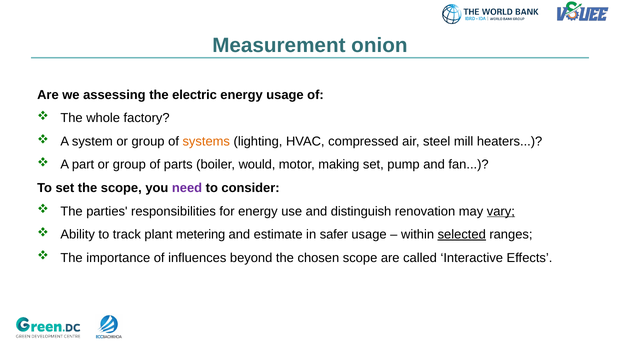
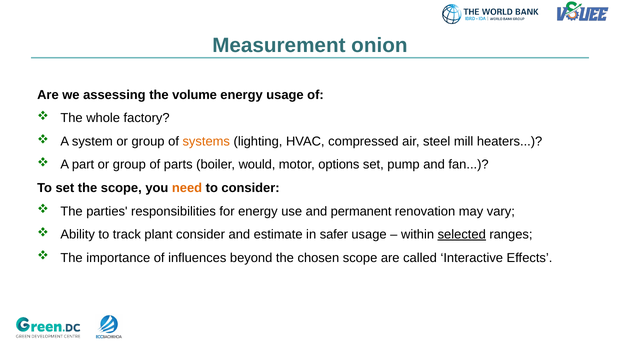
electric: electric -> volume (195, 95)
making: making -> options (339, 165)
need colour: purple -> orange (187, 188)
distinguish: distinguish -> permanent (361, 211)
vary underline: present -> none (501, 211)
plant metering: metering -> consider (201, 234)
